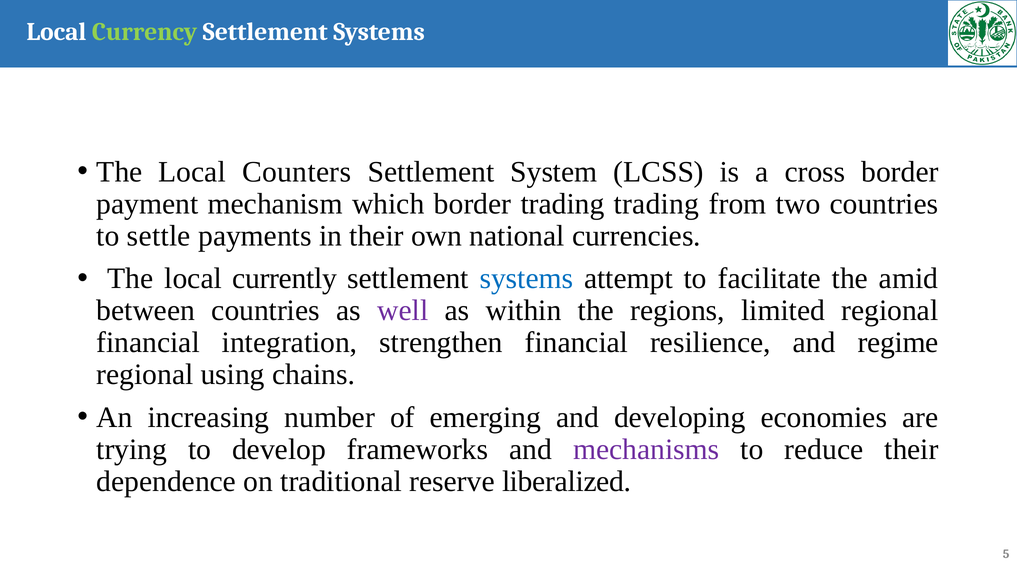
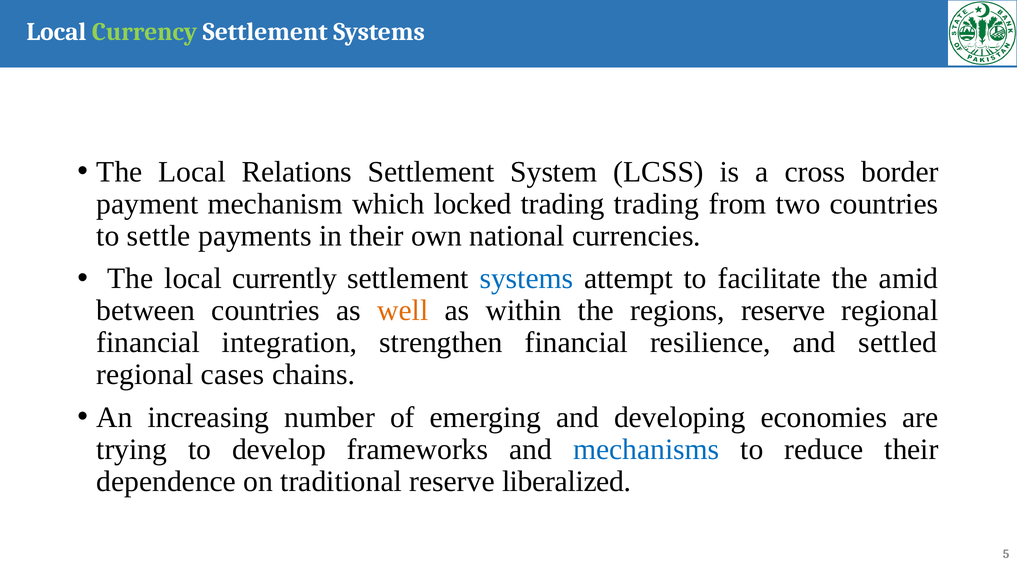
Counters: Counters -> Relations (297, 172)
which border: border -> locked (473, 204)
well colour: purple -> orange (403, 311)
regions limited: limited -> reserve (783, 311)
regime: regime -> settled (898, 343)
using: using -> cases (233, 375)
mechanisms colour: purple -> blue (646, 449)
